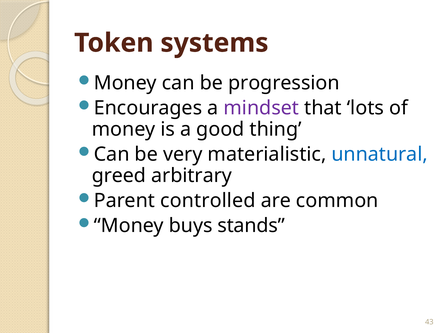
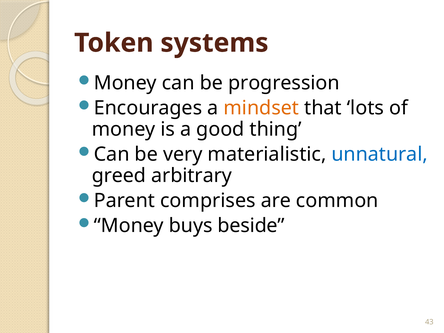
mindset colour: purple -> orange (261, 108)
controlled: controlled -> comprises (208, 201)
stands: stands -> beside (251, 226)
